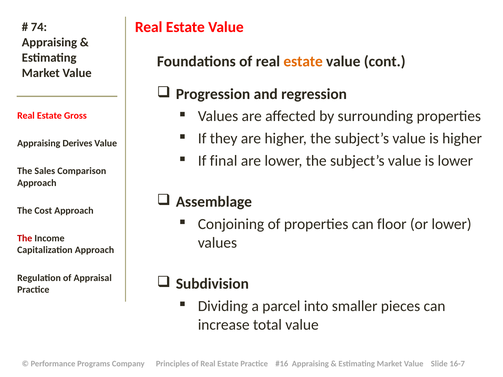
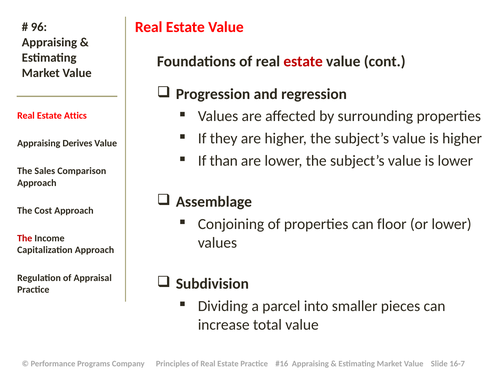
74: 74 -> 96 (39, 27)
estate colour: orange -> red (303, 62)
Gross: Gross -> Attics (75, 116)
final: final -> than (224, 161)
